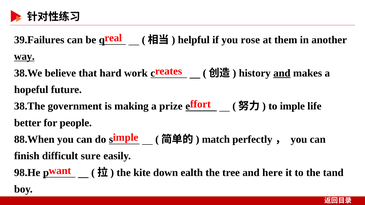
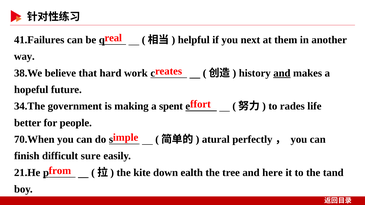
39.Failures: 39.Failures -> 41.Failures (39, 40)
rose: rose -> next (250, 40)
way underline: present -> none (24, 57)
38.The: 38.The -> 34.The (30, 106)
prize: prize -> spent (171, 106)
to imple: imple -> rades (292, 106)
88.When: 88.When -> 70.When (34, 140)
match: match -> atural (216, 140)
want: want -> from (60, 171)
98.He: 98.He -> 21.He (27, 173)
